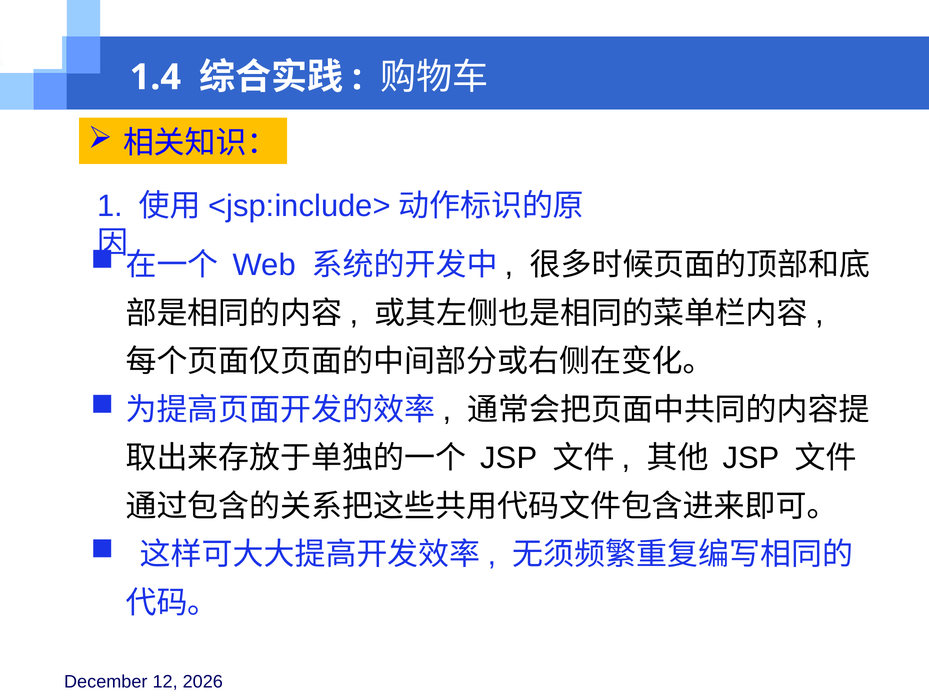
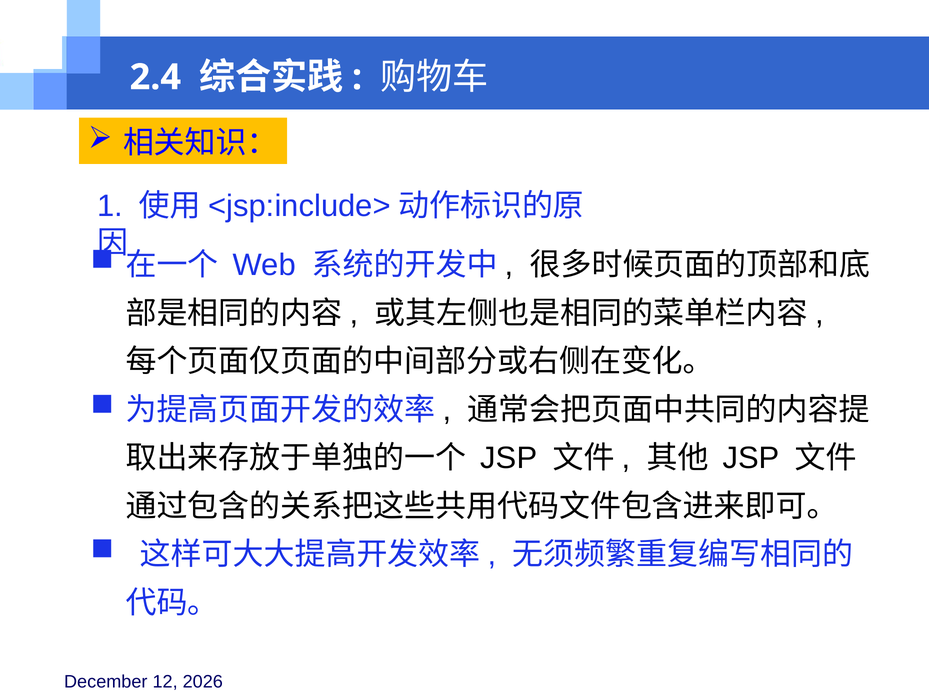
1.4: 1.4 -> 2.4 (155, 77)
